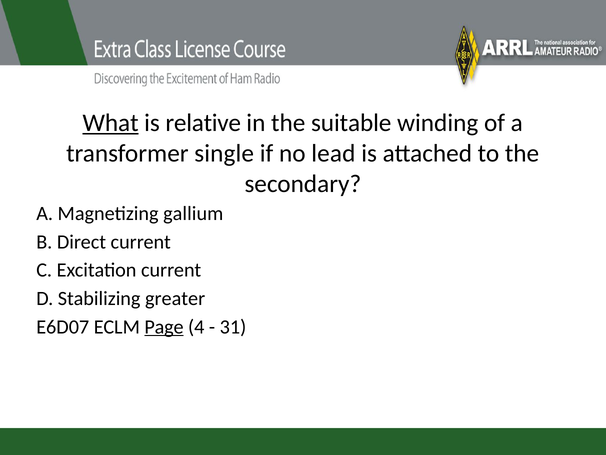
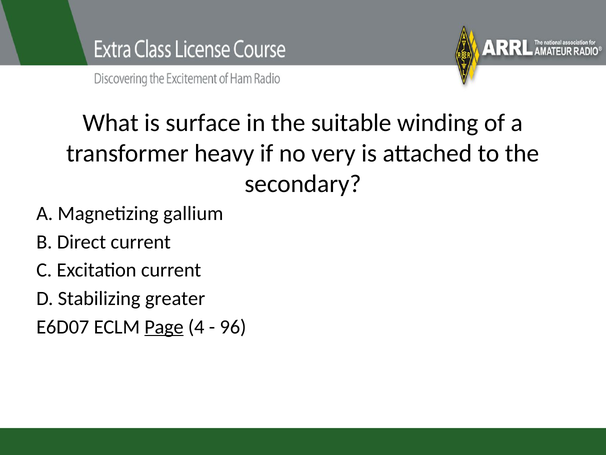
What underline: present -> none (111, 123)
relative: relative -> surface (203, 123)
single: single -> heavy (224, 153)
lead: lead -> very (333, 153)
31: 31 -> 96 (233, 327)
